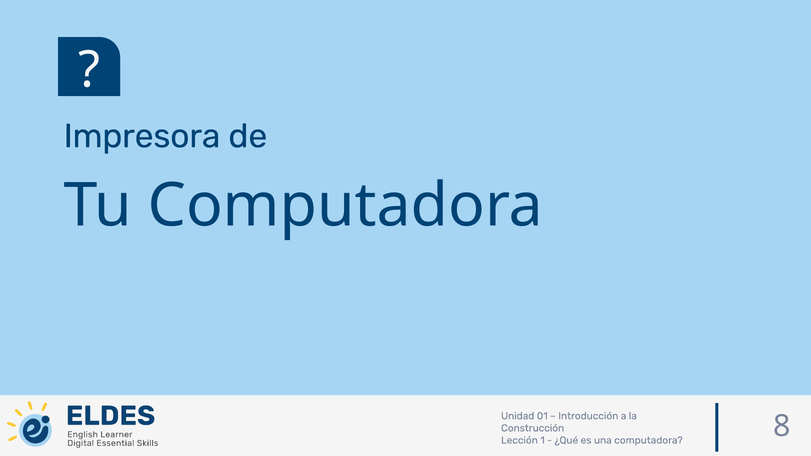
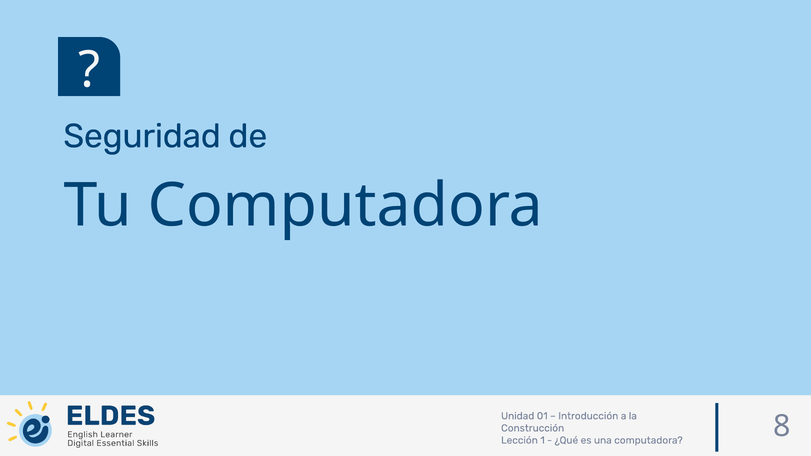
Impresora: Impresora -> Seguridad (142, 136)
